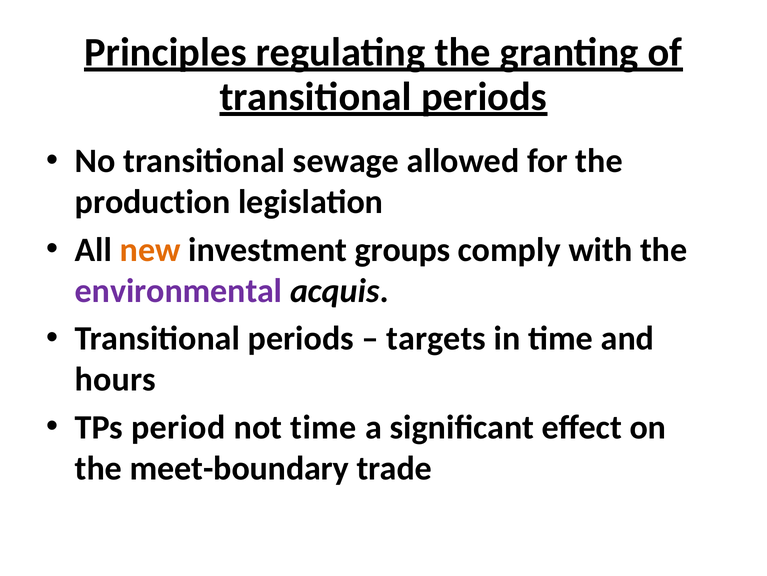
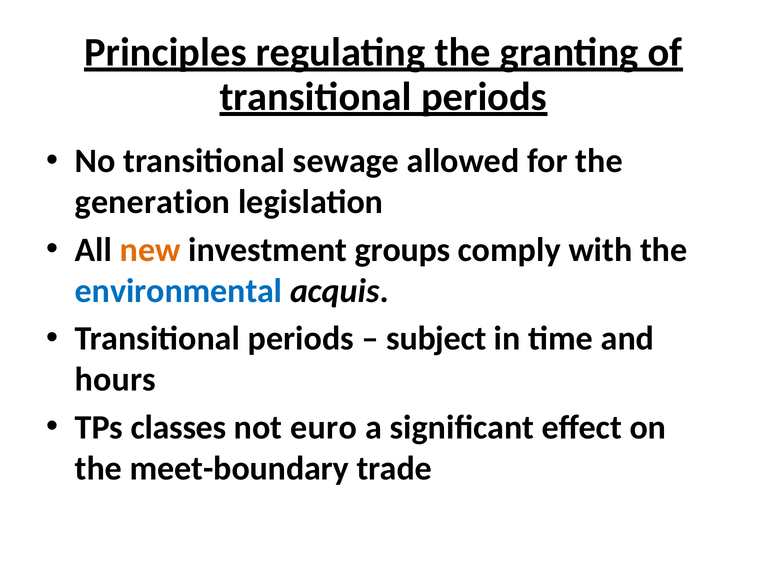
production: production -> generation (153, 202)
environmental colour: purple -> blue (179, 290)
targets: targets -> subject (436, 338)
period: period -> classes (179, 427)
not time: time -> euro (323, 427)
